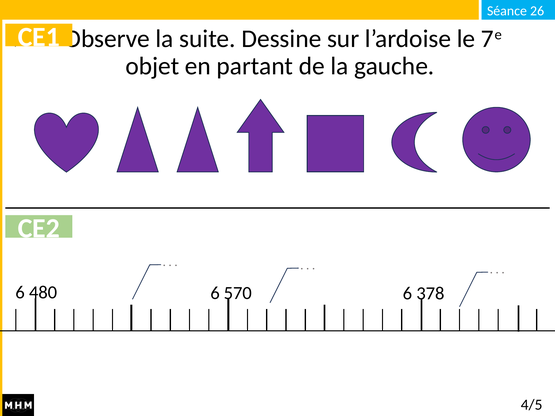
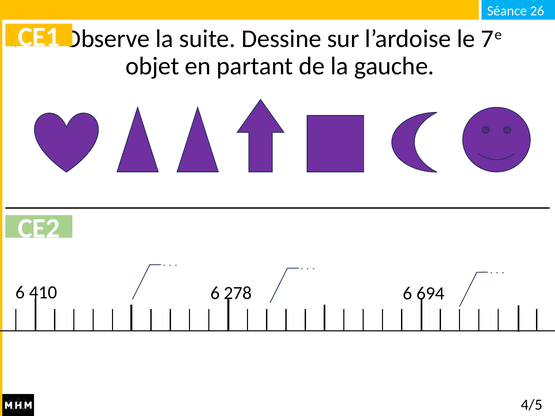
480: 480 -> 410 (43, 293)
570: 570 -> 278 (238, 293)
378: 378 -> 694 (431, 294)
